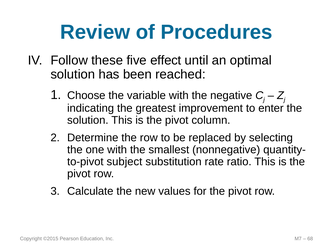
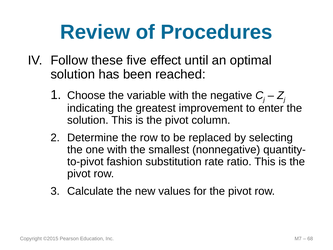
subject: subject -> fashion (124, 161)
